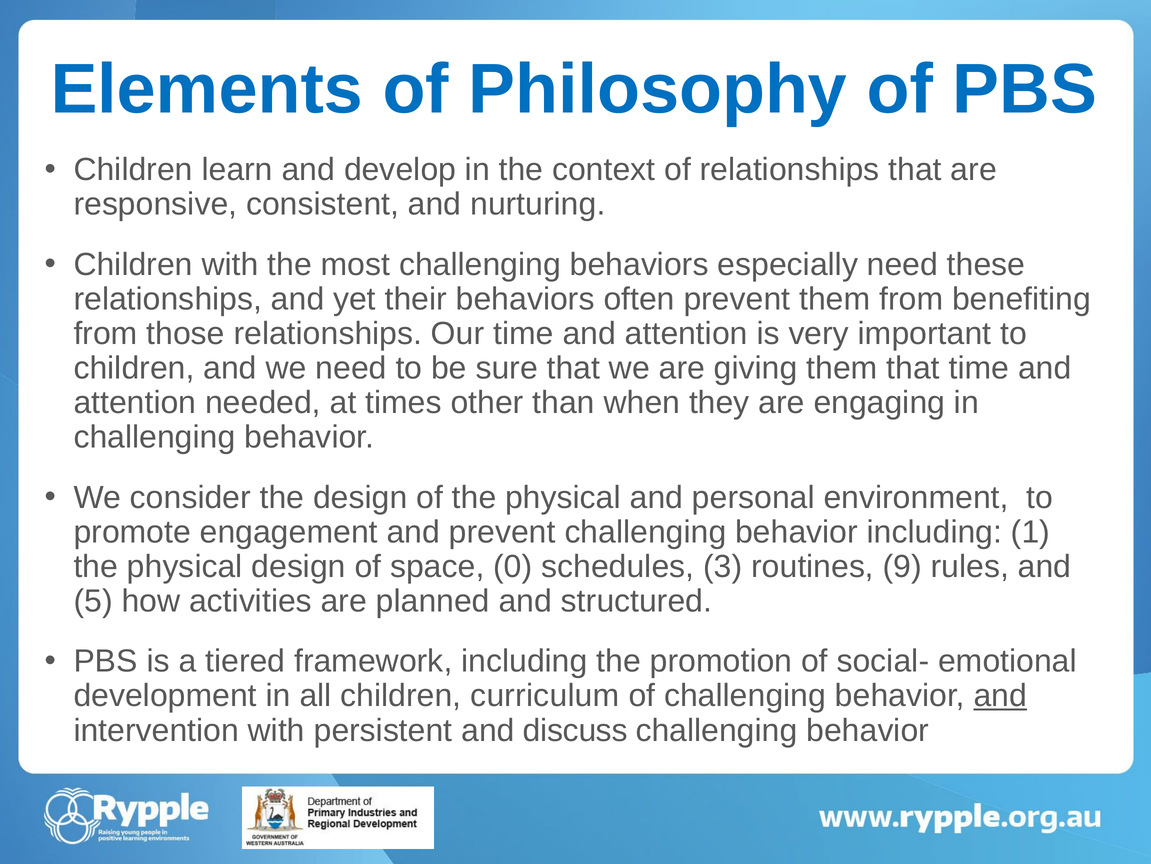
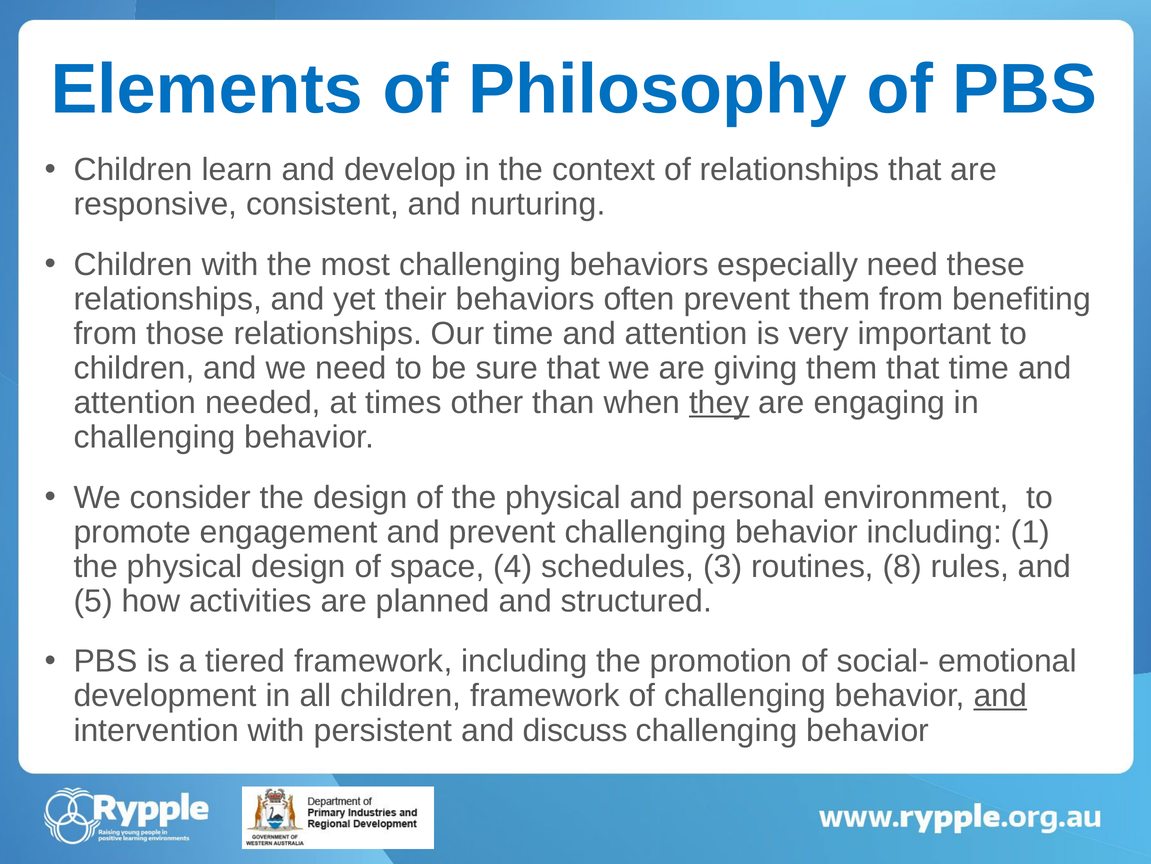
they underline: none -> present (719, 402)
0: 0 -> 4 (513, 566)
9: 9 -> 8 (902, 566)
children curriculum: curriculum -> framework (545, 695)
